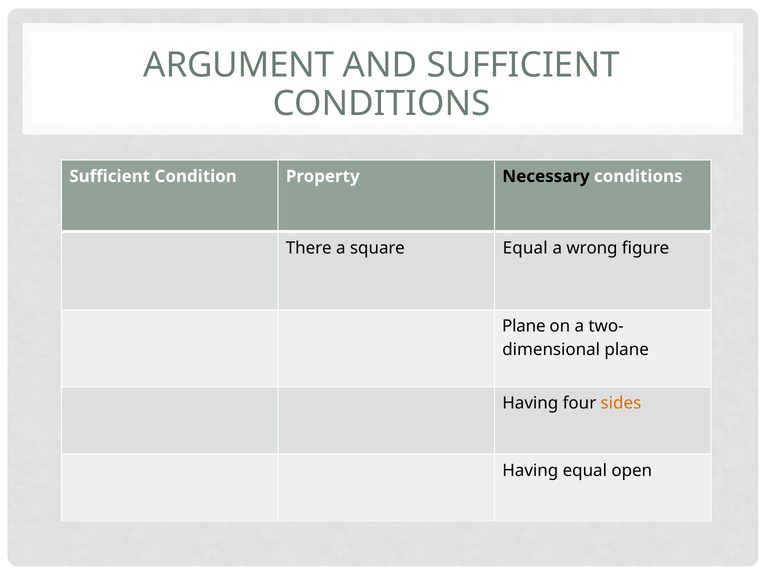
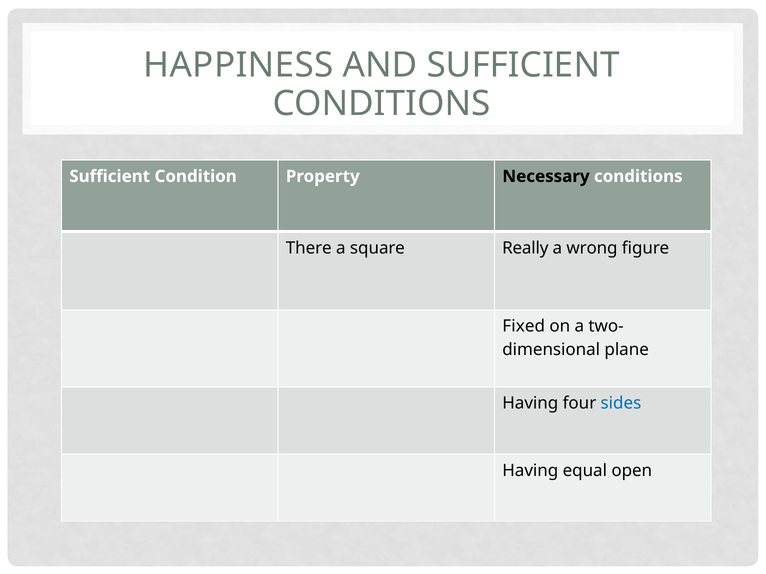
ARGUMENT: ARGUMENT -> HAPPINESS (238, 65)
square Equal: Equal -> Really (525, 248)
Plane: Plane -> Fixed (524, 327)
sides colour: orange -> blue (621, 404)
